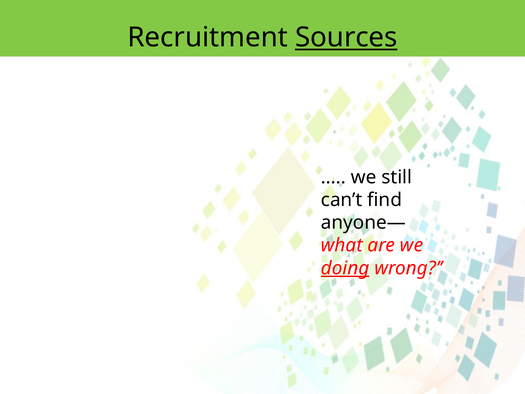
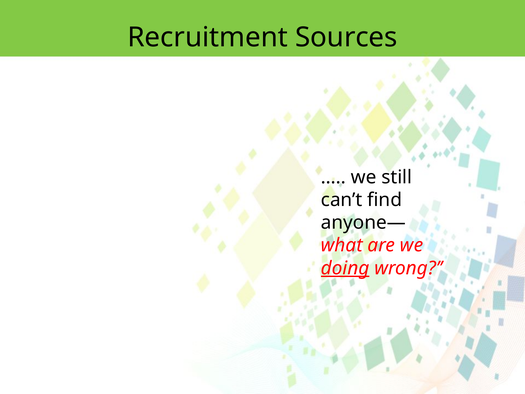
Sources underline: present -> none (346, 37)
